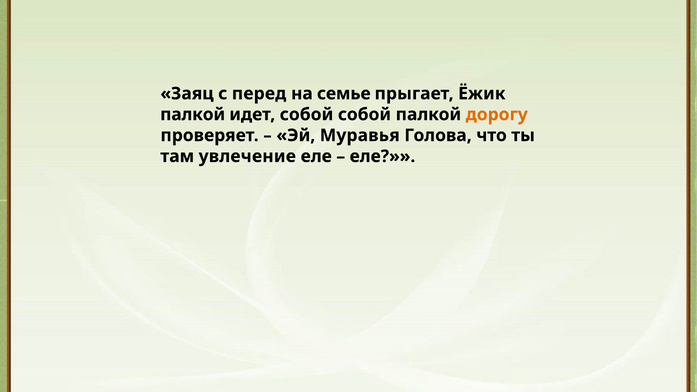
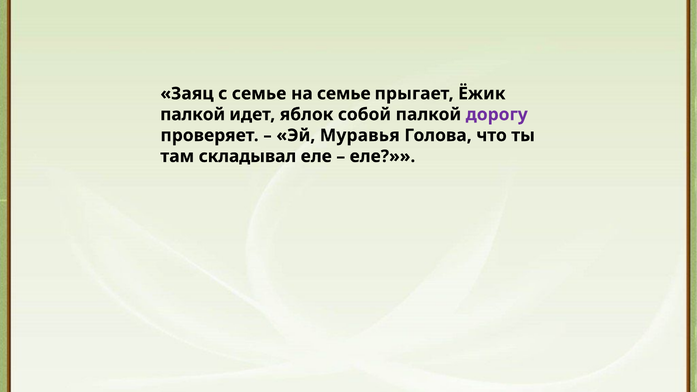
с перед: перед -> семье (259, 94)
идет собой: собой -> яблок (307, 114)
дорогу colour: orange -> purple (497, 114)
увлечение: увлечение -> складывал (247, 156)
